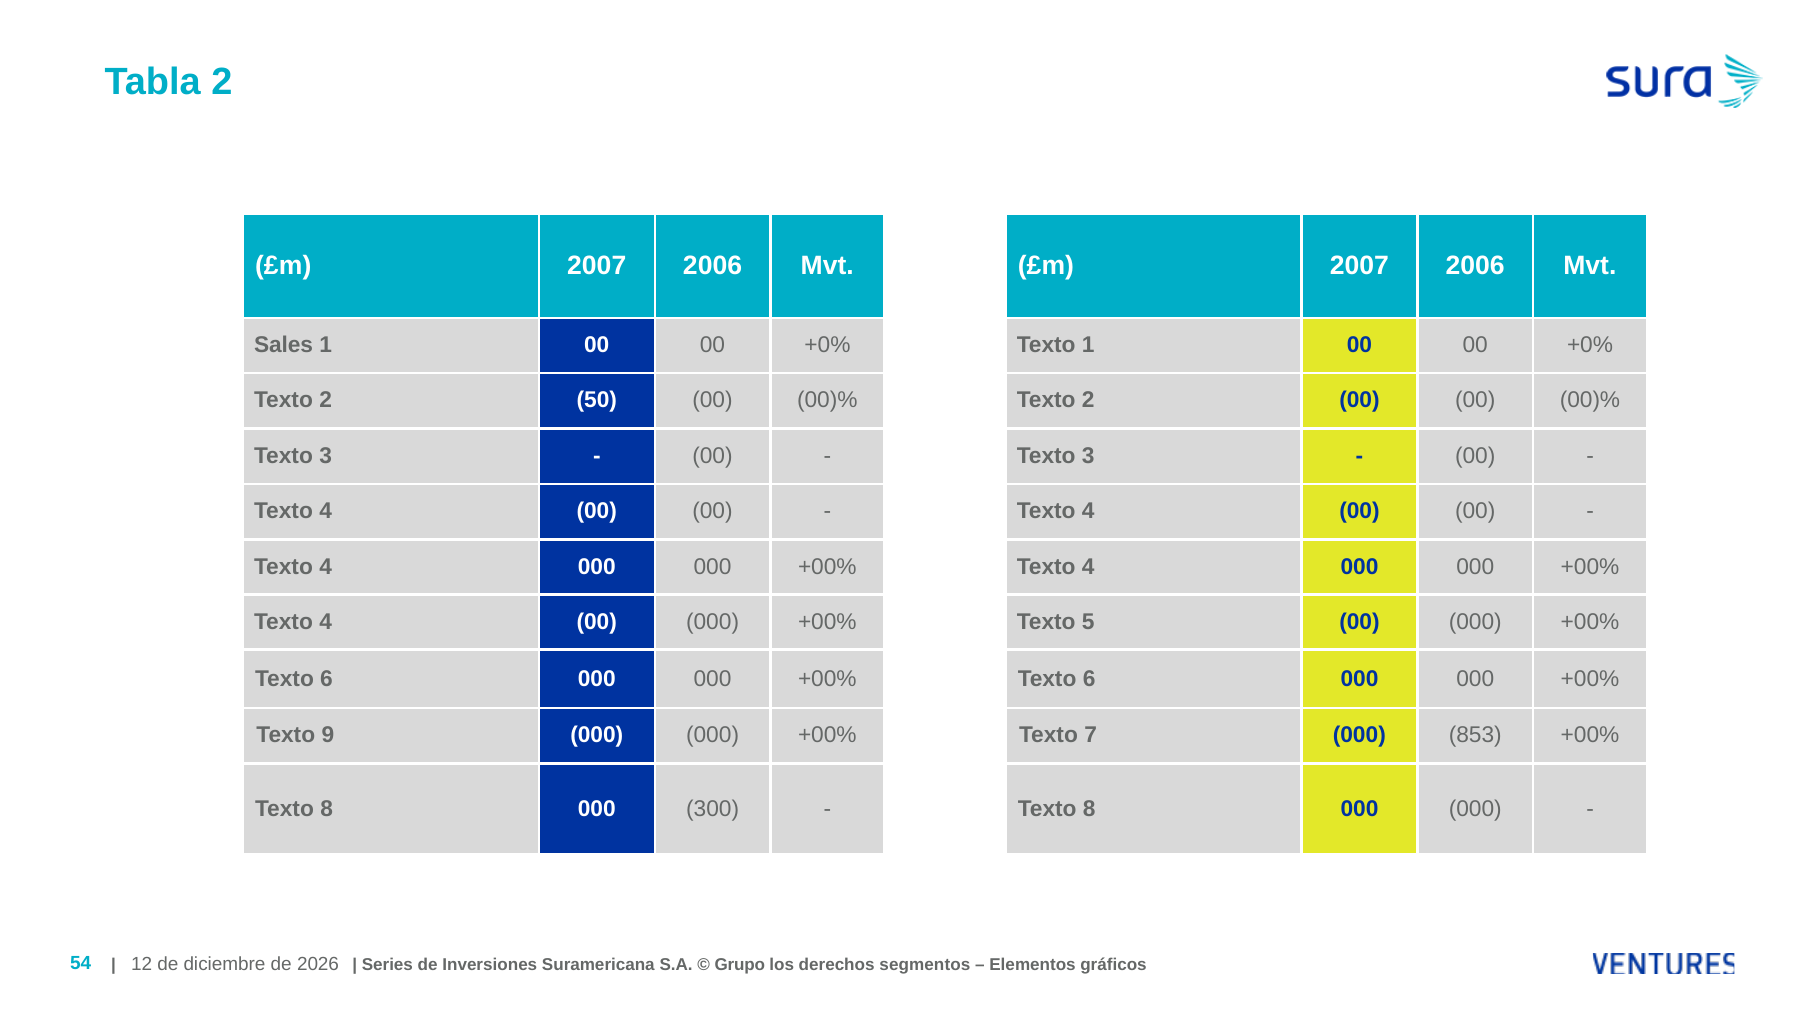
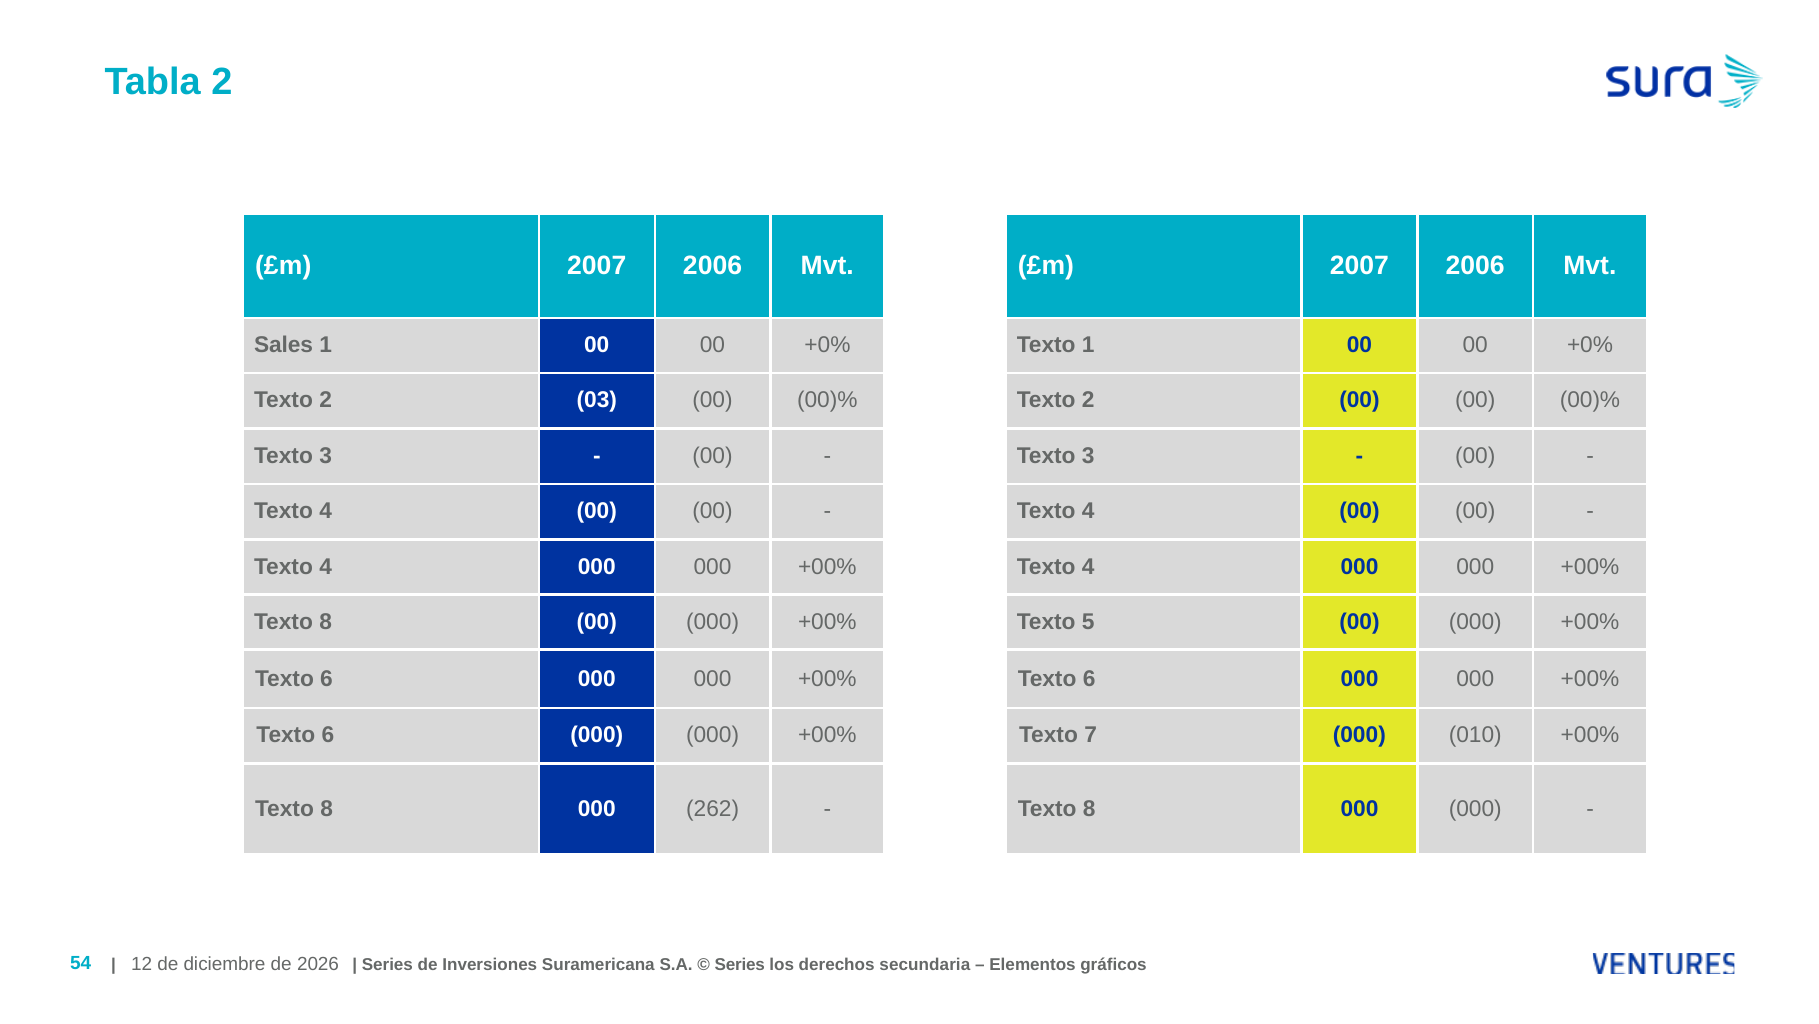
50: 50 -> 03 (597, 400)
4: 4 -> 8 (326, 621)
9: 9 -> 6 (328, 735)
853: 853 -> 010 (1475, 735)
300: 300 -> 262 (713, 808)
Grupo: Grupo -> Series (740, 964)
segmentos: segmentos -> secundaria (925, 964)
